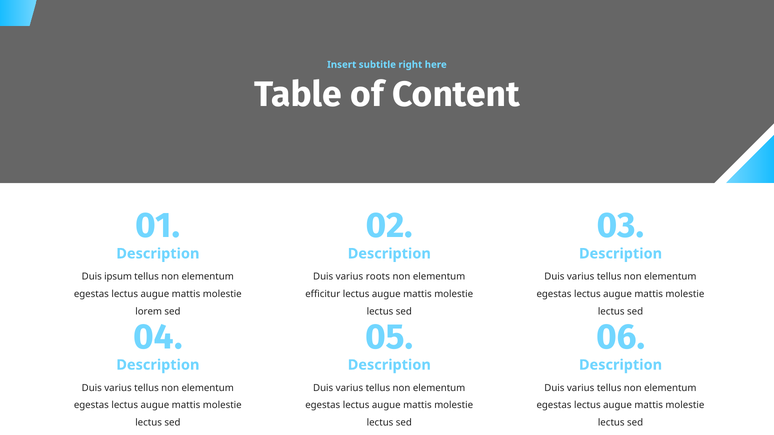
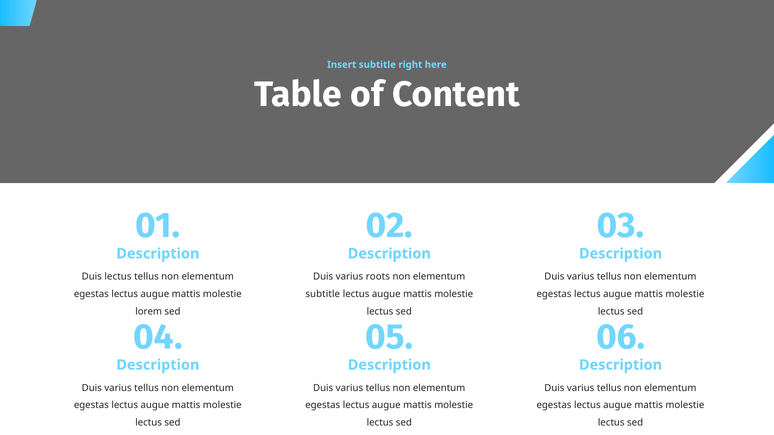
Duis ipsum: ipsum -> lectus (118, 277)
efficitur: efficitur -> subtitle (323, 294)
